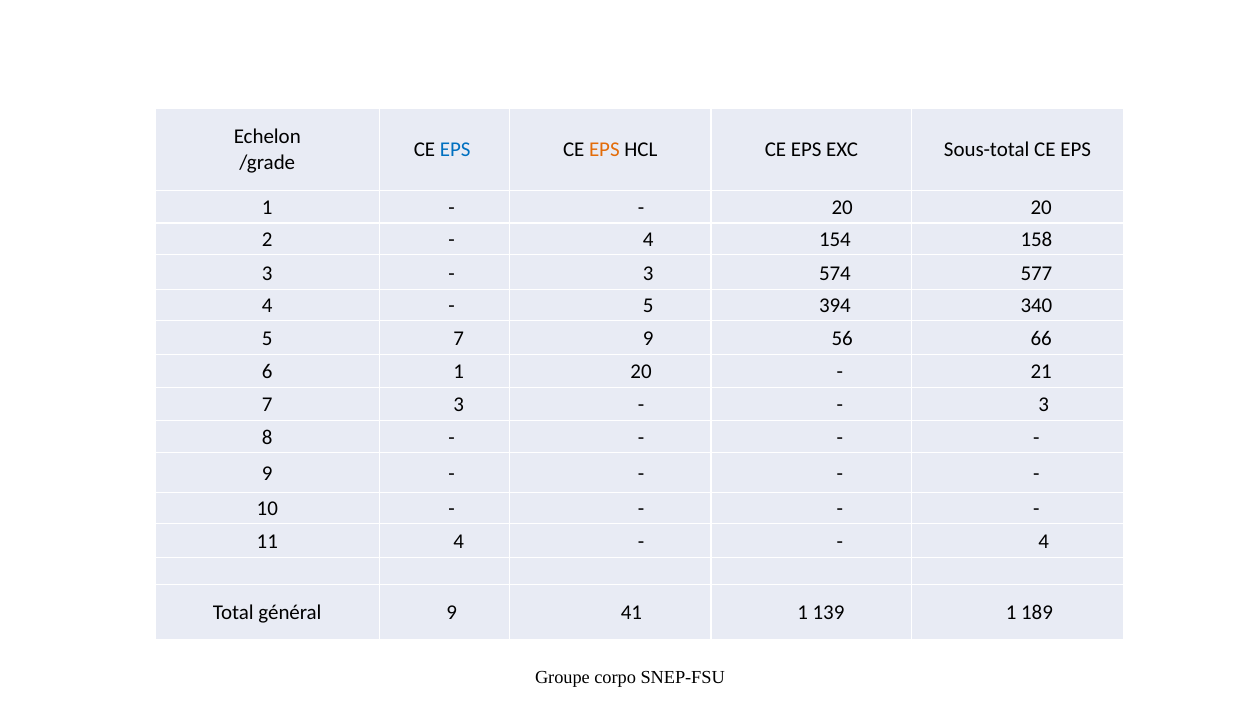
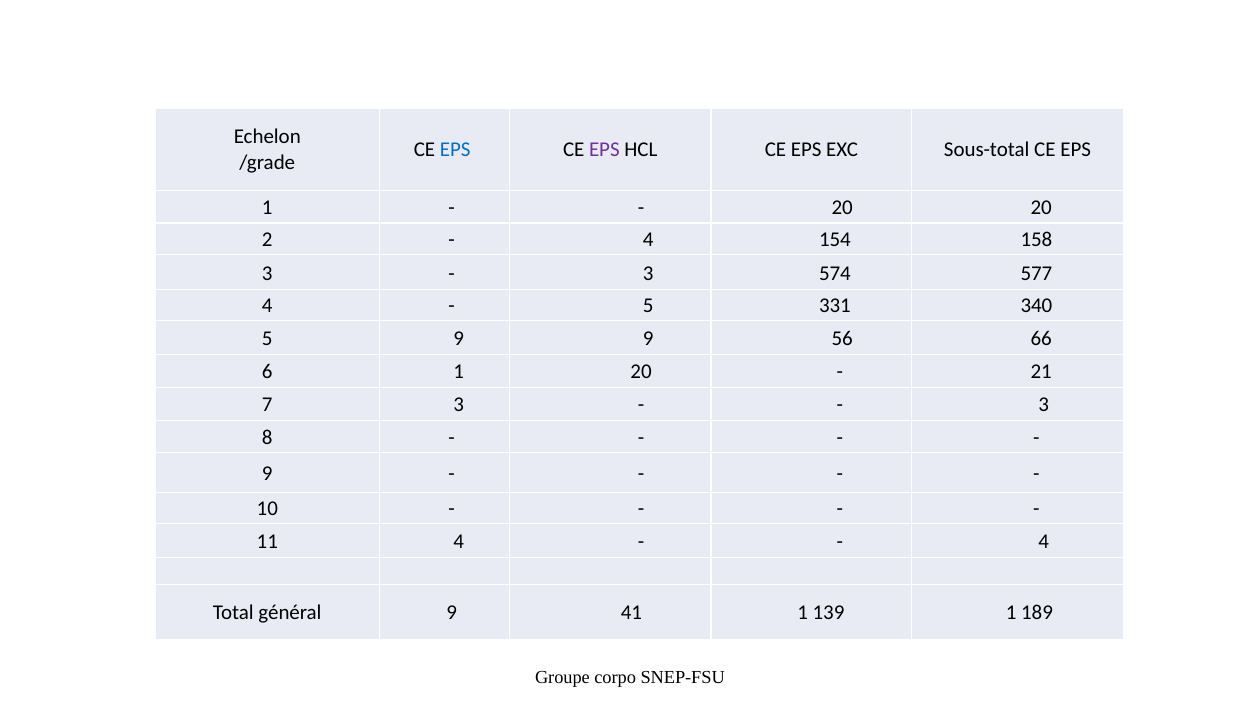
EPS colour: orange -> purple (604, 150)
394: 394 -> 331 (835, 306)
5 7: 7 -> 9 (459, 338)
